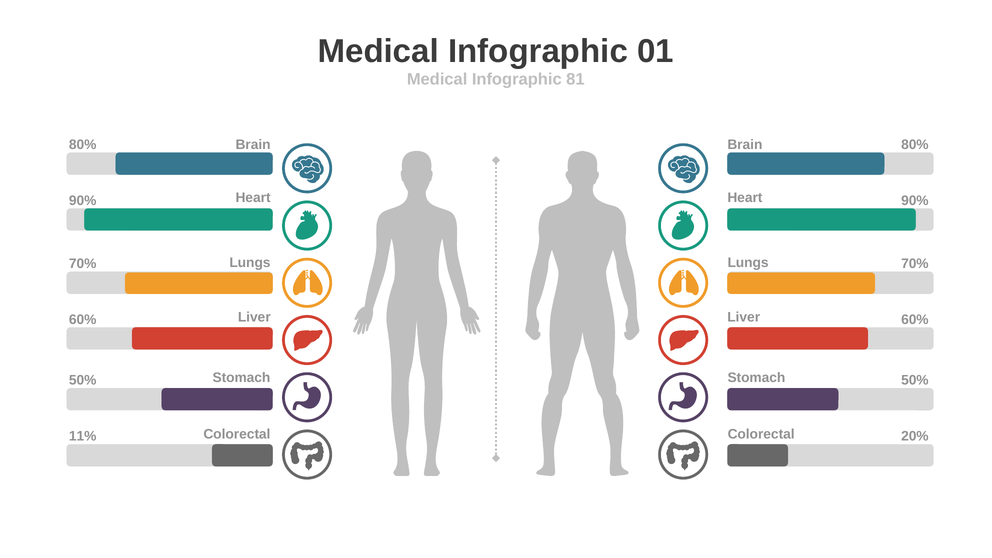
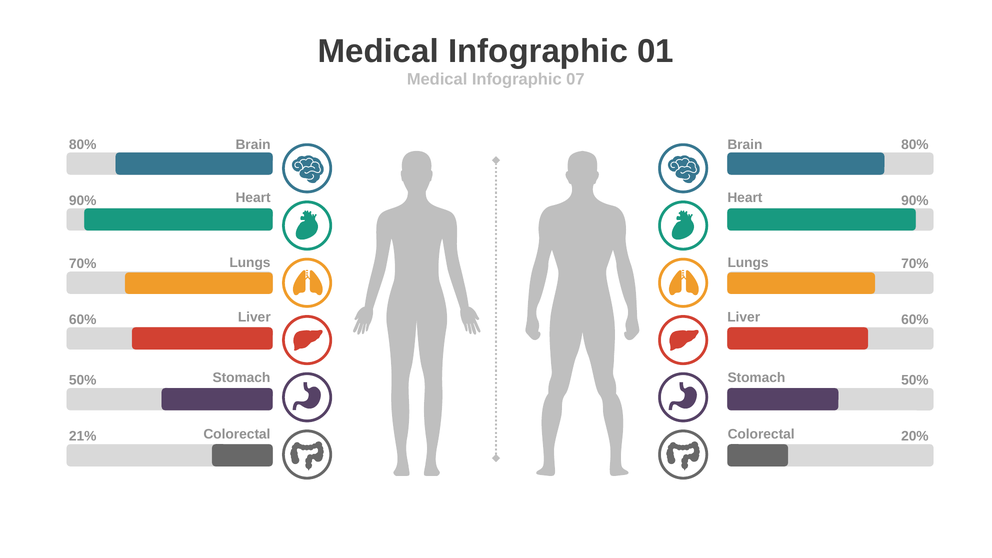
81: 81 -> 07 (575, 79)
11%: 11% -> 21% (83, 436)
